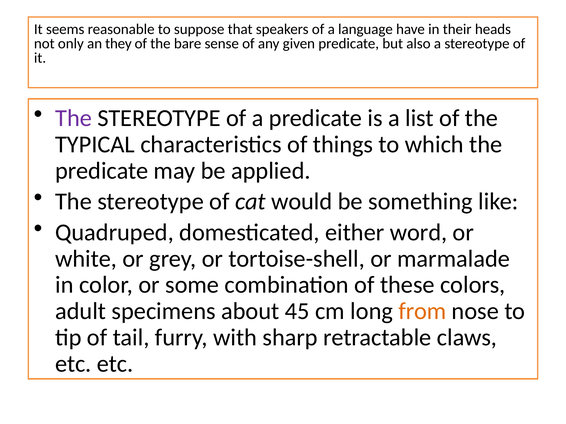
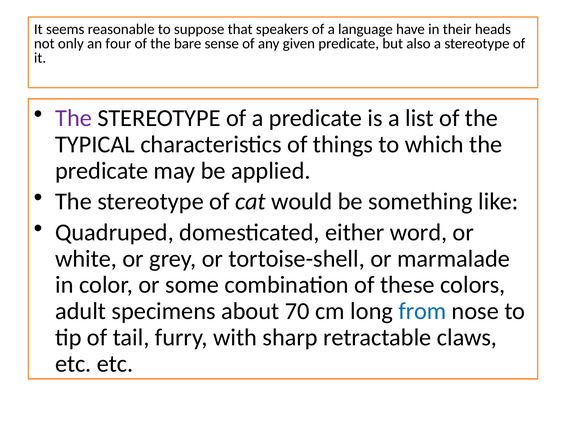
they: they -> four (118, 44)
45: 45 -> 70 (297, 312)
from colour: orange -> blue (422, 312)
